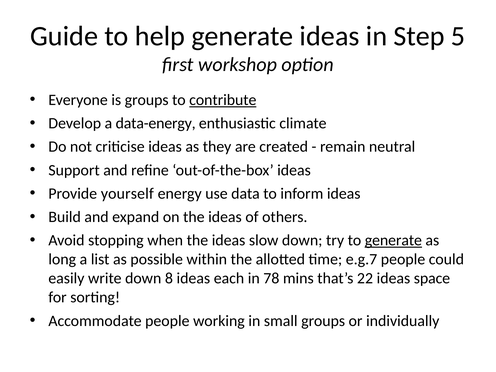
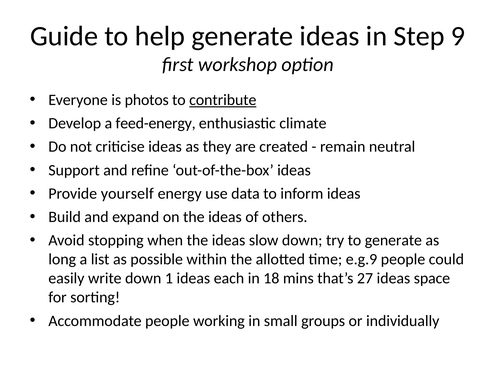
5: 5 -> 9 (458, 36)
is groups: groups -> photos (147, 100)
data-energy: data-energy -> feed-energy (156, 123)
generate underline: present -> none (393, 240)
e.g.7: e.g.7 -> e.g.9 (361, 259)
8: 8 -> 1 (169, 278)
78: 78 -> 18 (271, 278)
22: 22 -> 27 (365, 278)
